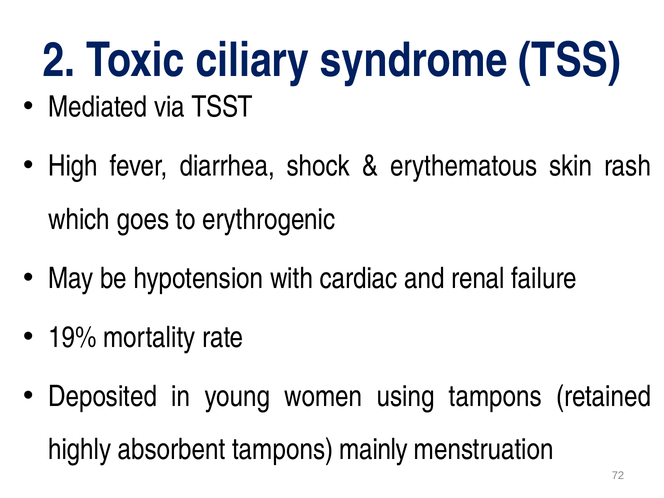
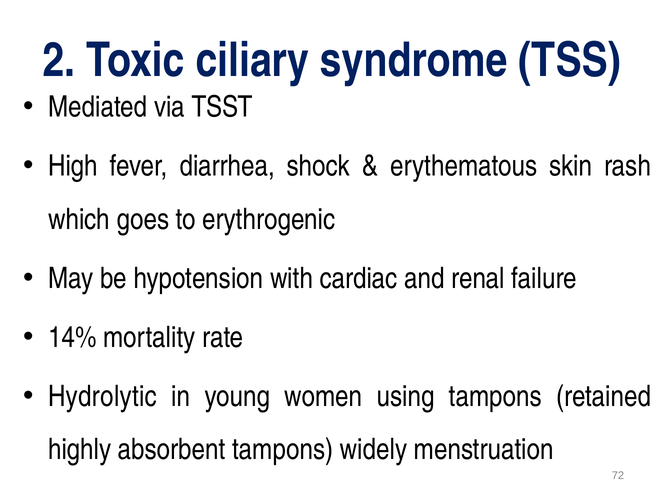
19%: 19% -> 14% (72, 337)
Deposited: Deposited -> Hydrolytic (102, 396)
mainly: mainly -> widely (374, 450)
